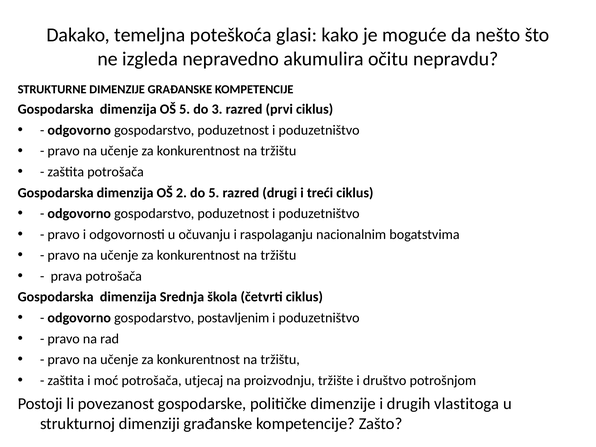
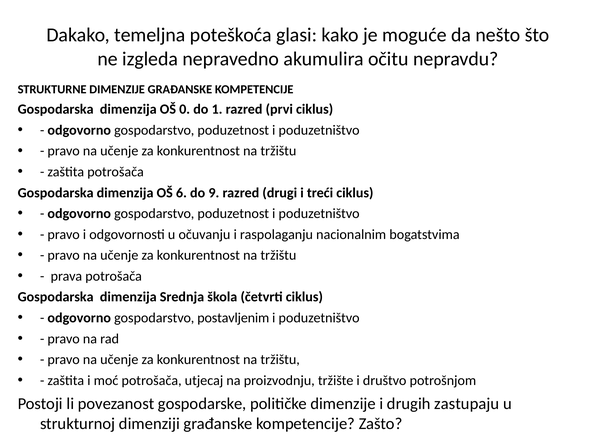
OŠ 5: 5 -> 0 (185, 109)
3: 3 -> 1 (217, 109)
2: 2 -> 6 (181, 193)
do 5: 5 -> 9 (214, 193)
vlastitoga: vlastitoga -> zastupaju (467, 404)
